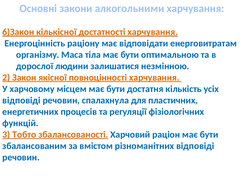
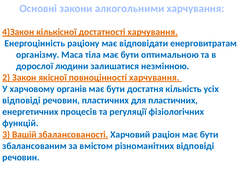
6)Закон: 6)Закон -> 4)Закон (18, 32)
місцем: місцем -> органів (72, 89)
речовин спалахнула: спалахнула -> пластичних (105, 100)
Тобто: Тобто -> Вашій (24, 135)
